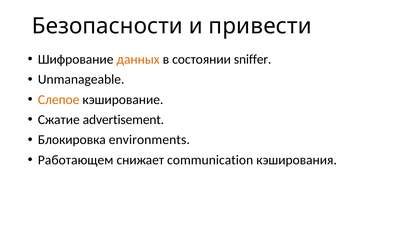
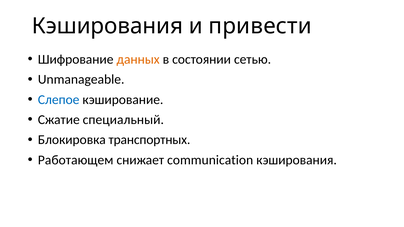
Безопасности: Безопасности -> Кэширования (107, 26)
sniffer: sniffer -> сетью (253, 59)
Слепое colour: orange -> blue (59, 100)
advertisement: advertisement -> специальный (123, 120)
environments: environments -> транспортных (149, 140)
